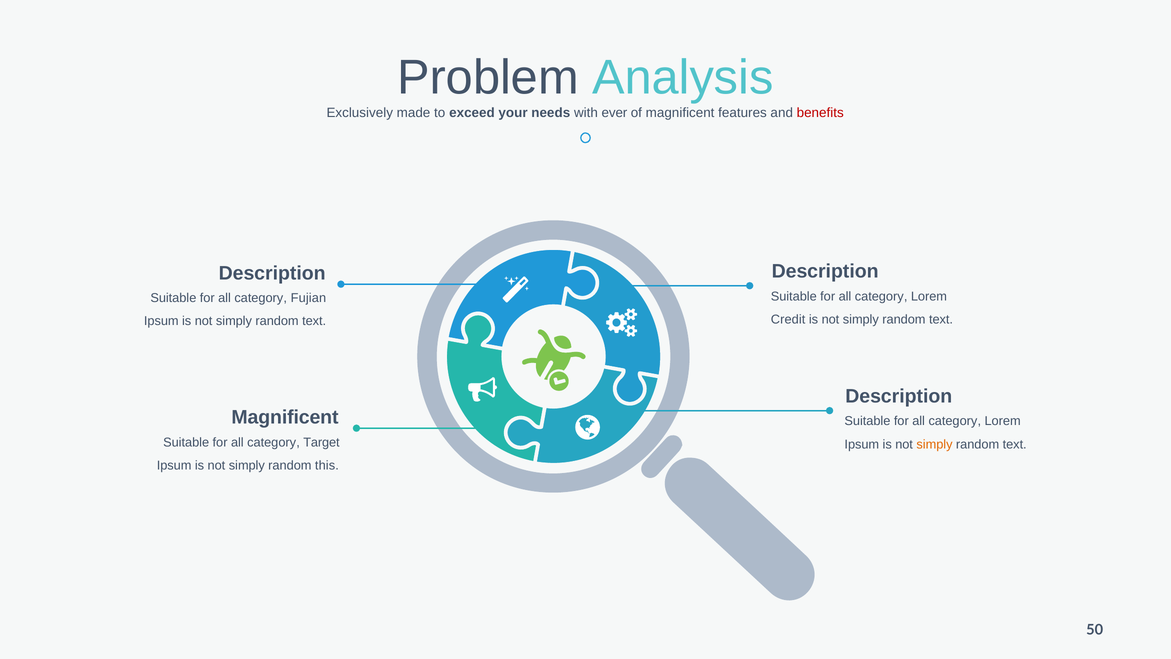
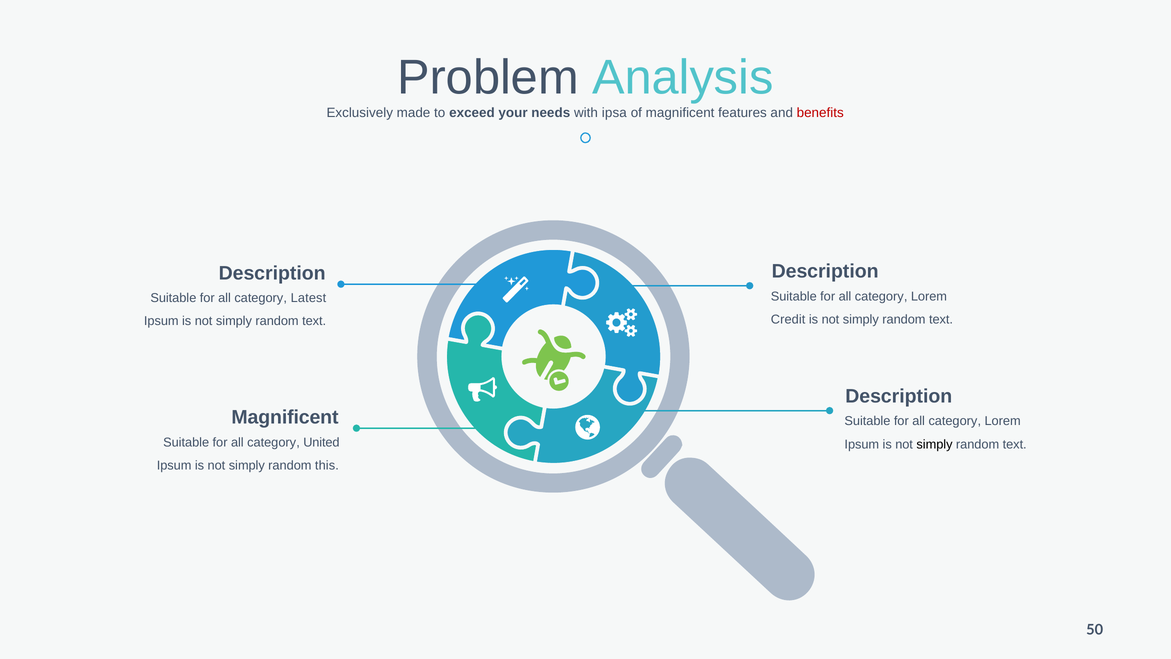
ever: ever -> ipsa (614, 113)
Fujian: Fujian -> Latest (308, 298)
Target: Target -> United (321, 442)
simply colour: orange -> black (935, 444)
